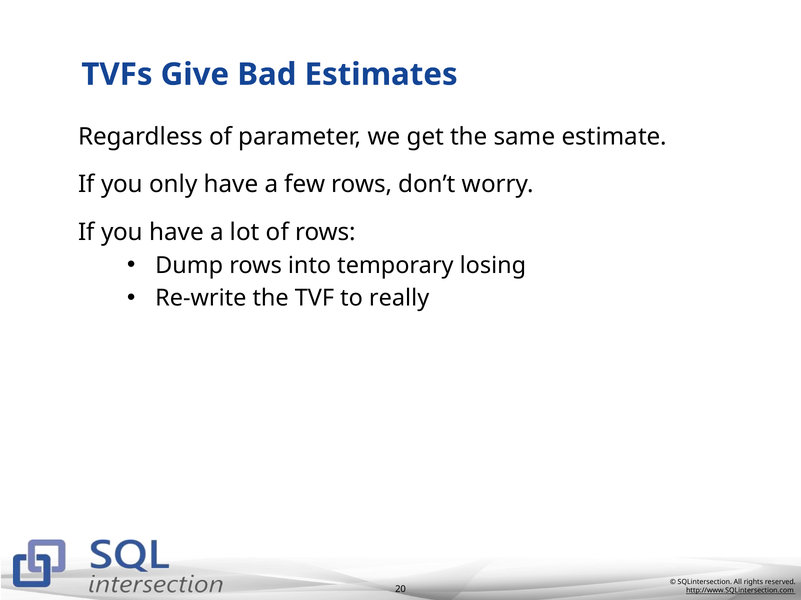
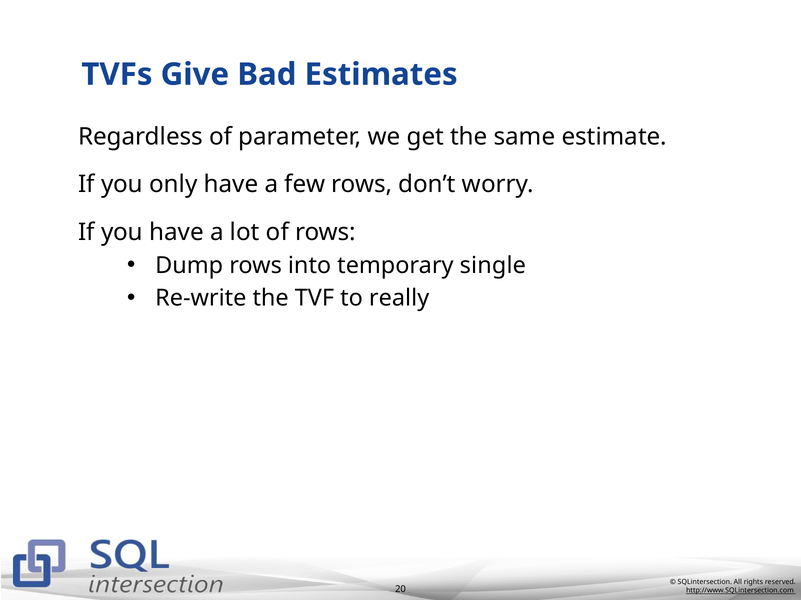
losing: losing -> single (493, 266)
